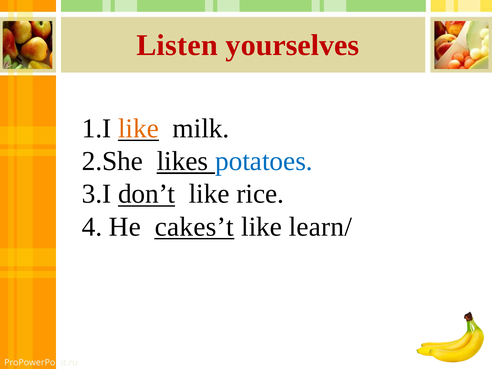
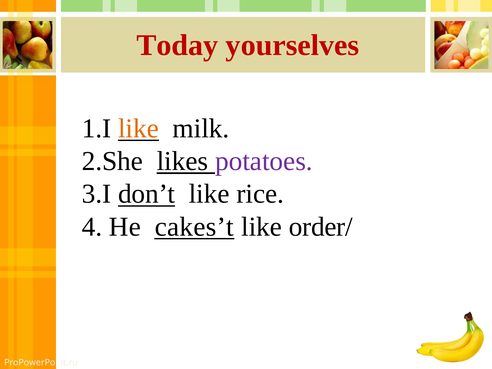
Listen: Listen -> Today (177, 45)
potatoes colour: blue -> purple (264, 161)
learn/: learn/ -> order/ (321, 227)
